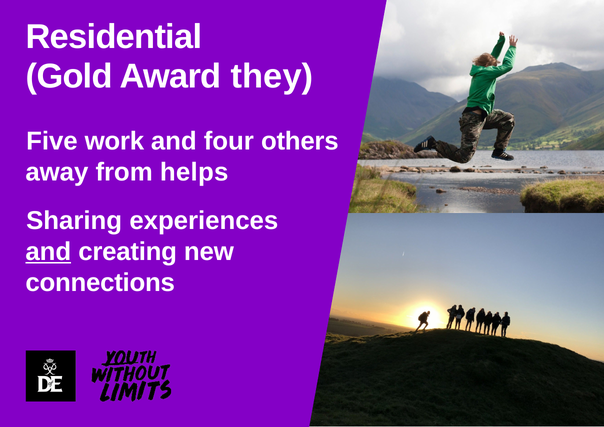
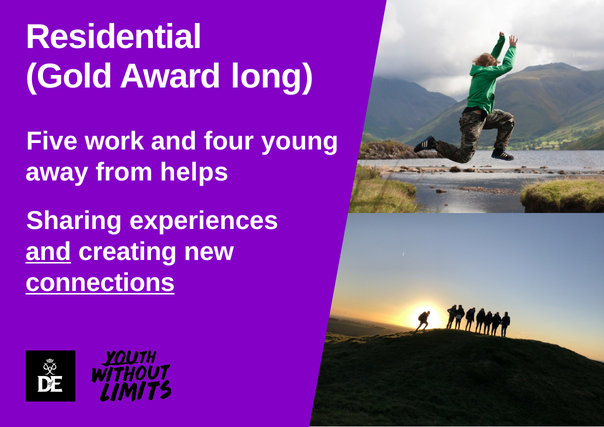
they: they -> long (272, 76)
others: others -> young (300, 141)
connections underline: none -> present (100, 283)
